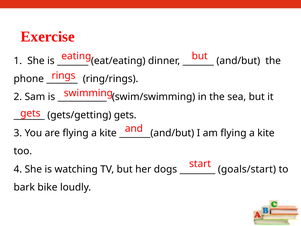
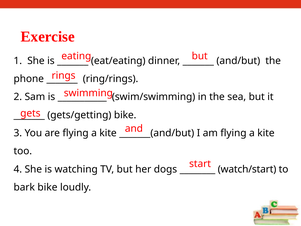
gets/getting gets: gets -> bike (125, 115)
goals/start: goals/start -> watch/start (247, 169)
